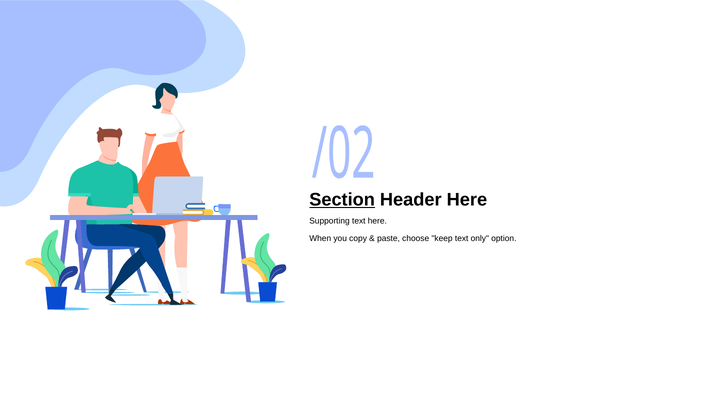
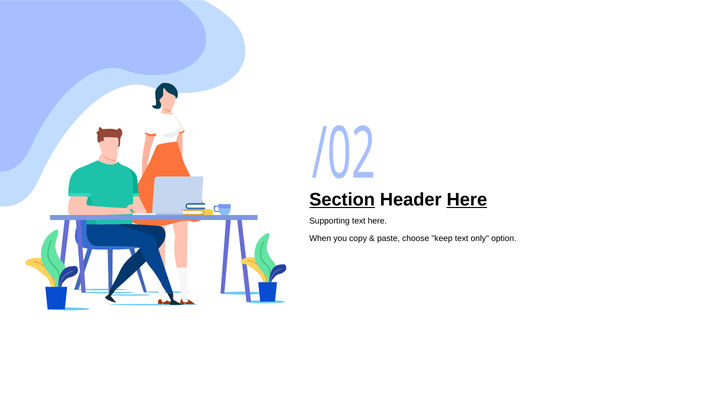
Here underline: none -> present (467, 199)
